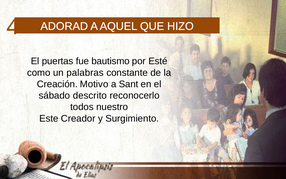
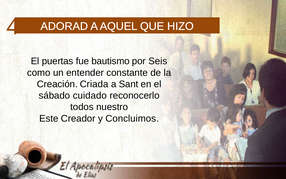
Esté: Esté -> Seis (158, 61)
palabras: palabras -> entender (85, 73)
Motivo: Motivo -> Criada (94, 84)
descrito: descrito -> cuidado (90, 95)
Surgimiento: Surgimiento -> Concluimos (132, 118)
